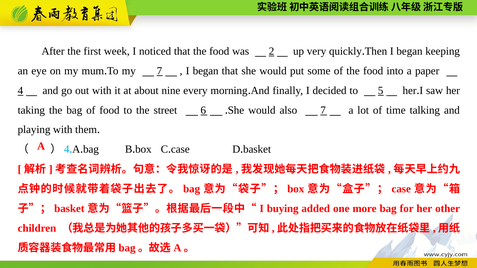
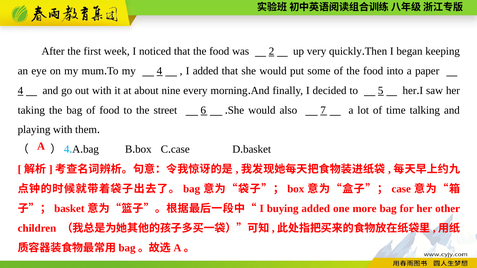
my 7: 7 -> 4 (159, 71)
began: began -> added (206, 71)
